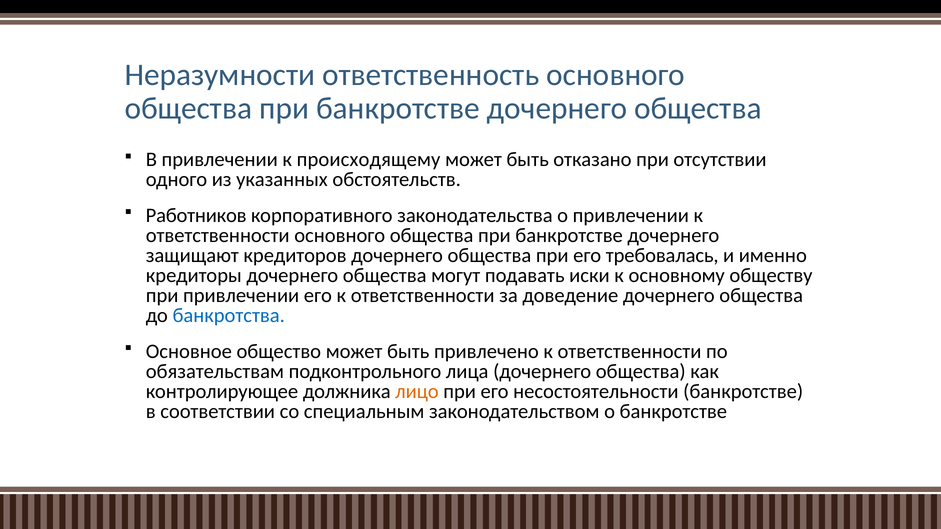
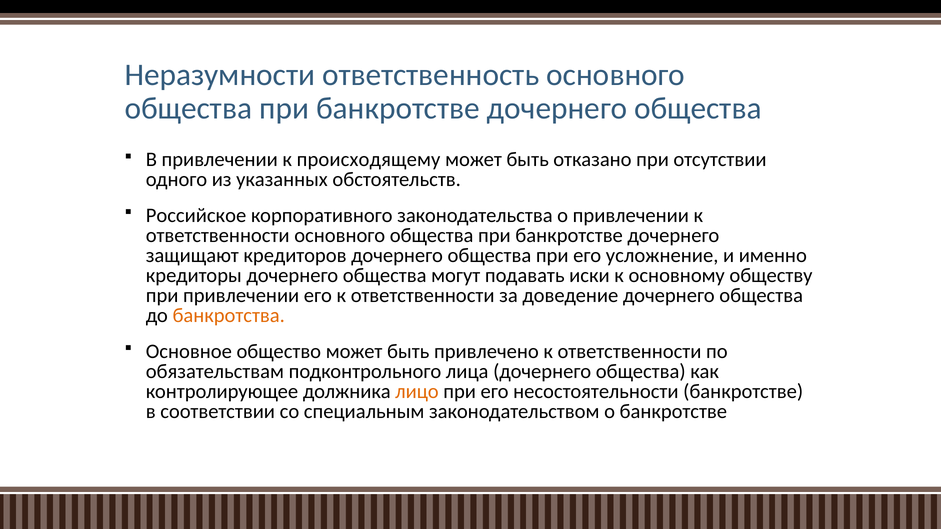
Работников: Работников -> Российское (196, 216)
требовалась: требовалась -> усложнение (662, 256)
банкротства colour: blue -> orange (229, 316)
